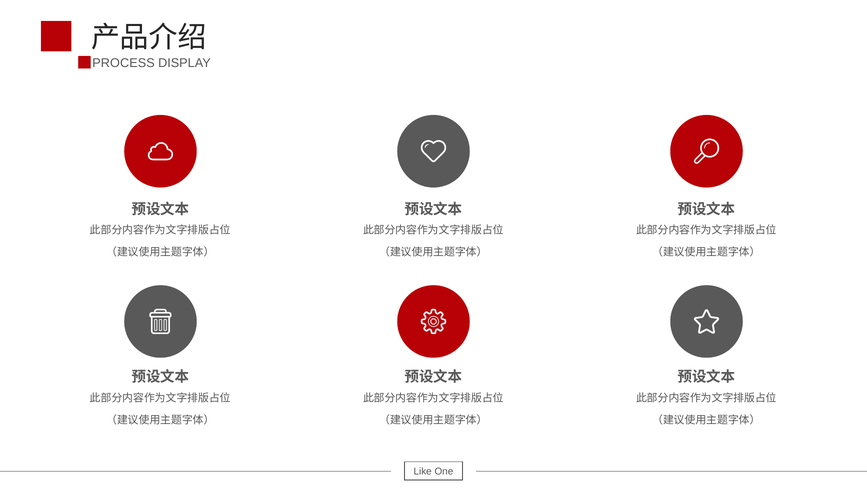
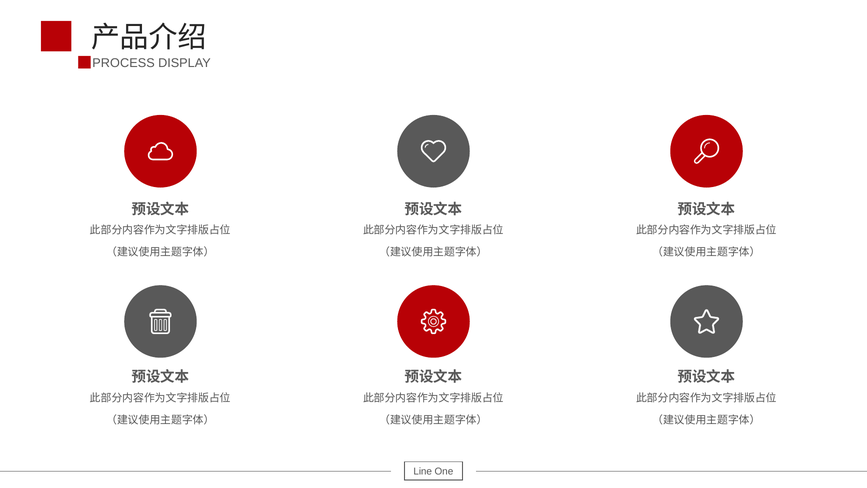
Like: Like -> Line (423, 471)
